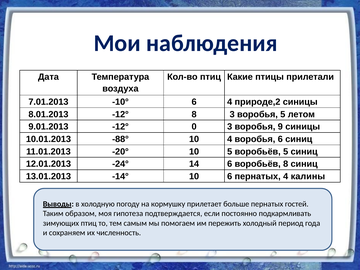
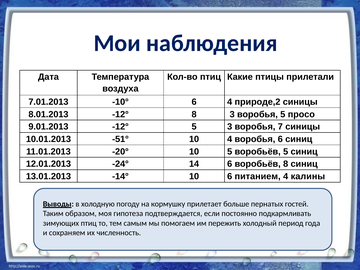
летом: летом -> просо (301, 114)
-12° 0: 0 -> 5 (194, 127)
9: 9 -> 7 (280, 127)
-88°: -88° -> -51° (120, 139)
6 пернатых: пернатых -> питанием (258, 176)
